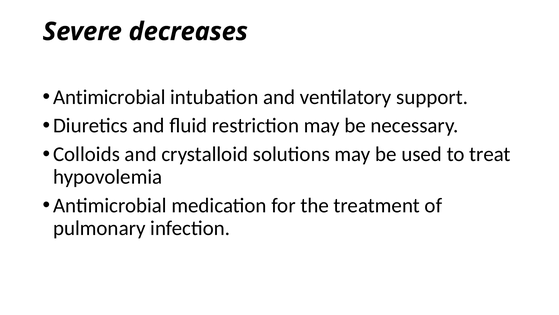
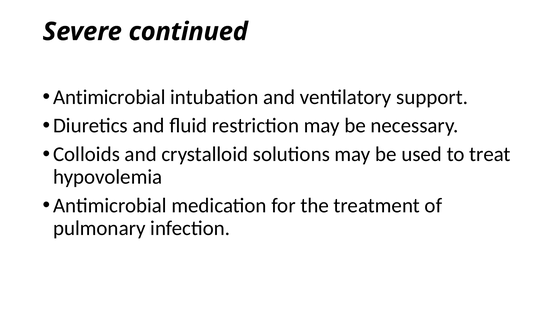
decreases: decreases -> continued (188, 32)
